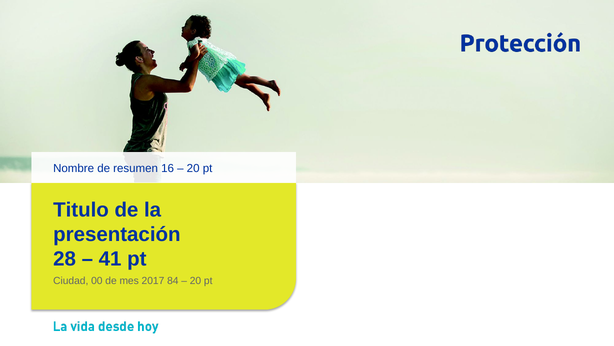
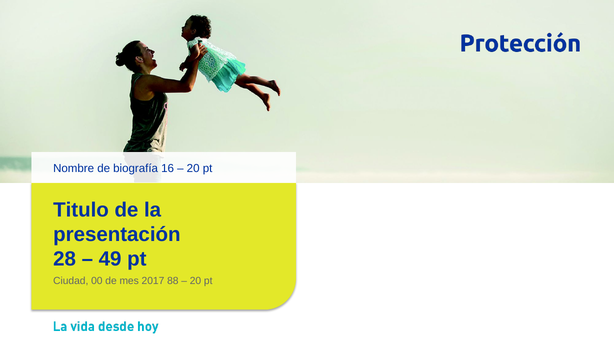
resumen: resumen -> biografía (136, 168)
41: 41 -> 49 (110, 259)
84: 84 -> 88 (173, 281)
